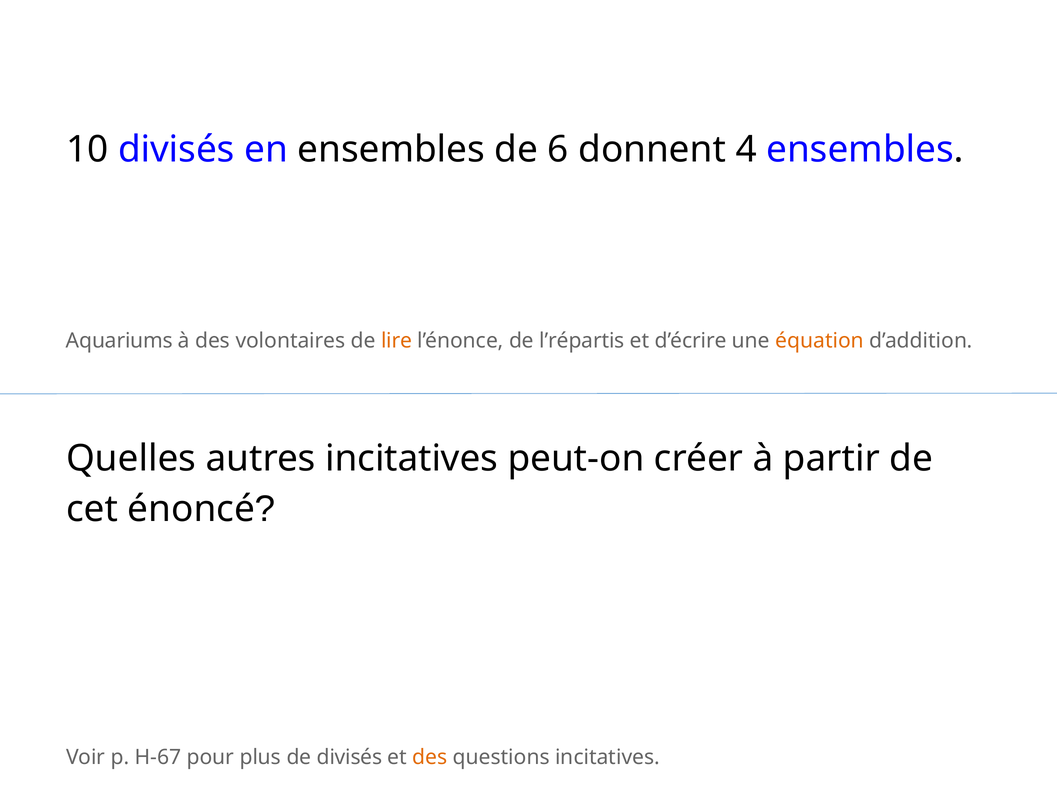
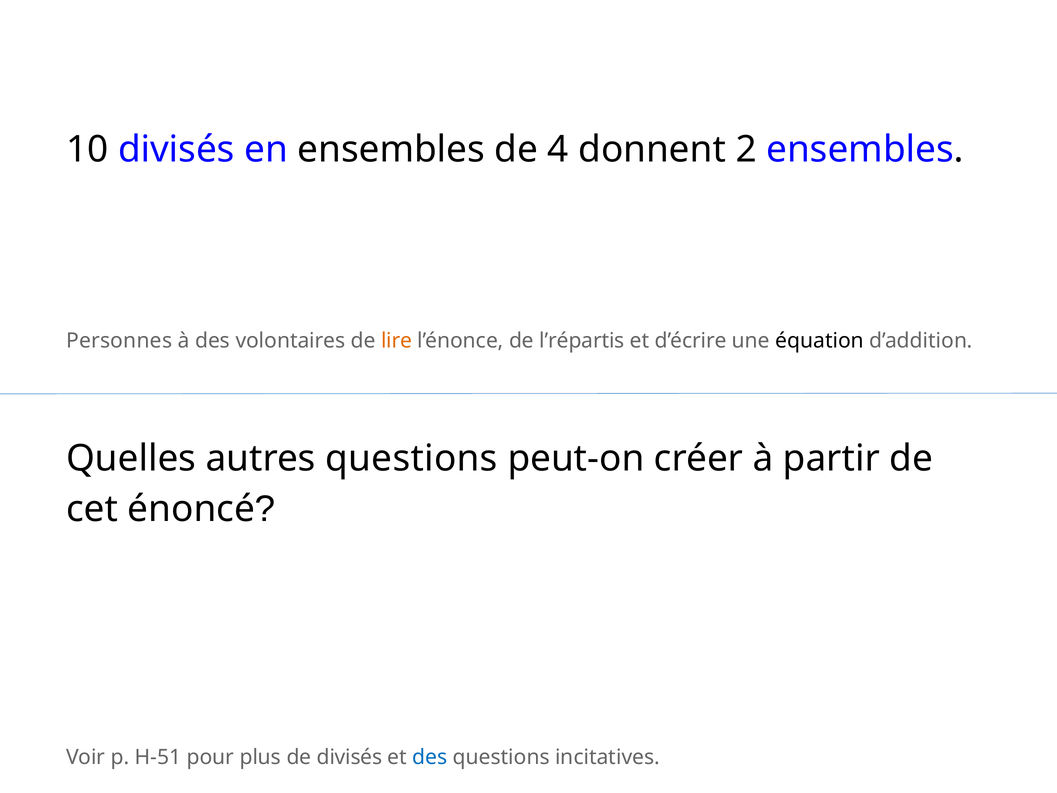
6: 6 -> 4 (558, 150)
4: 4 -> 2 (746, 150)
Aquariums: Aquariums -> Personnes (119, 341)
équation colour: orange -> black (820, 341)
autres incitatives: incitatives -> questions (411, 458)
H-67: H-67 -> H-51 (158, 757)
des colour: orange -> blue (430, 757)
